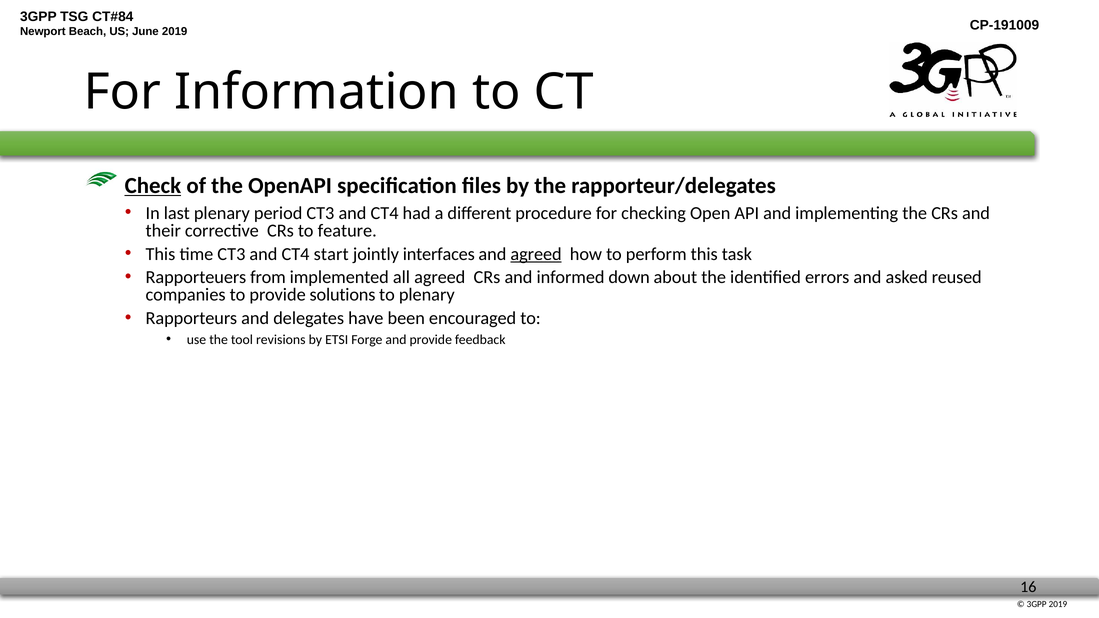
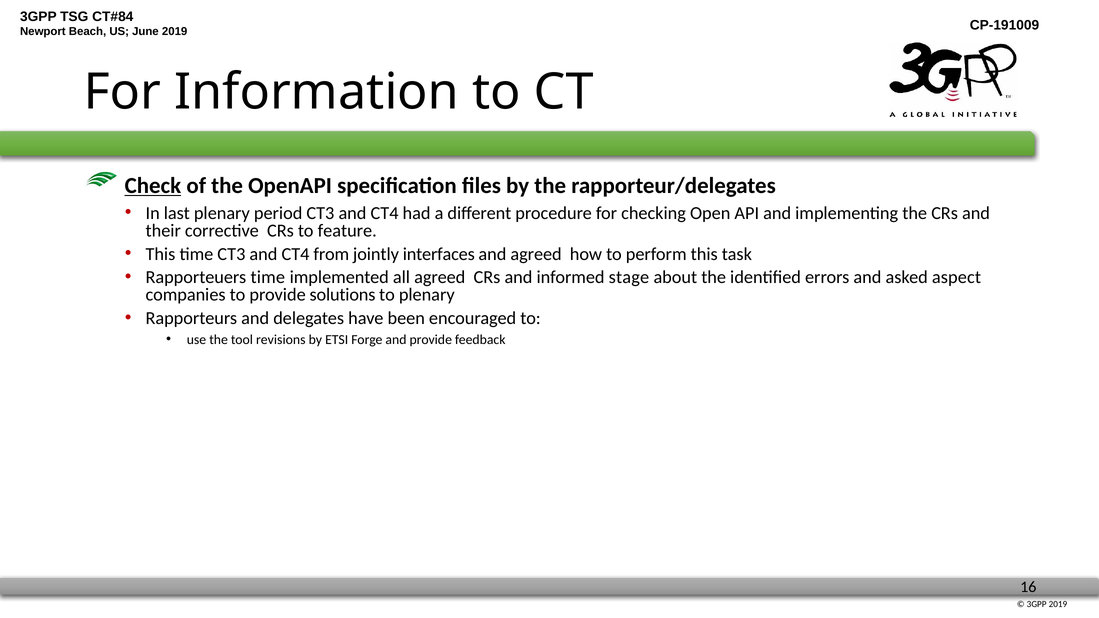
start: start -> from (331, 254)
agreed underline: present -> none (536, 254)
Rapporteuers from: from -> time (268, 277)
down: down -> stage (629, 277)
reused: reused -> aspect (956, 277)
